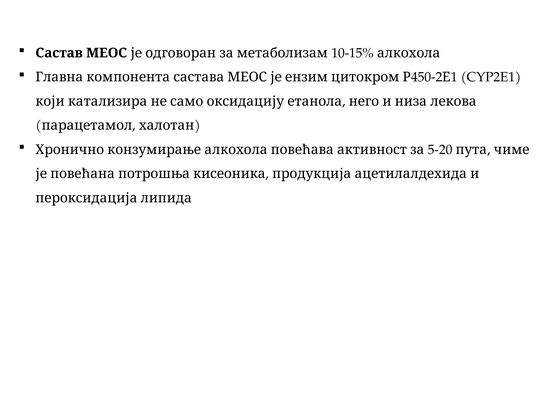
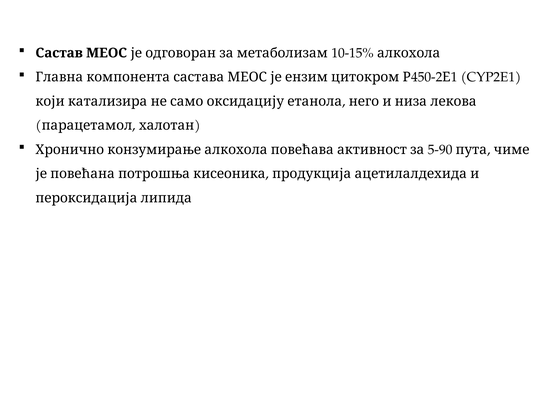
5-20: 5-20 -> 5-90 (440, 150)
